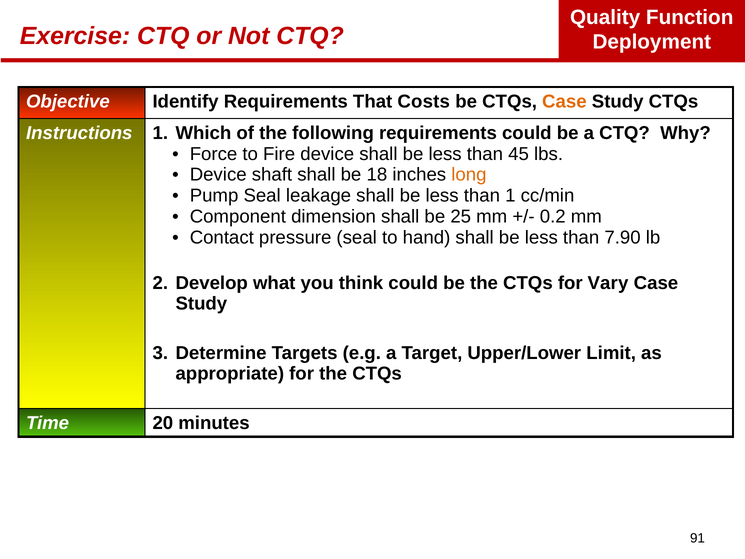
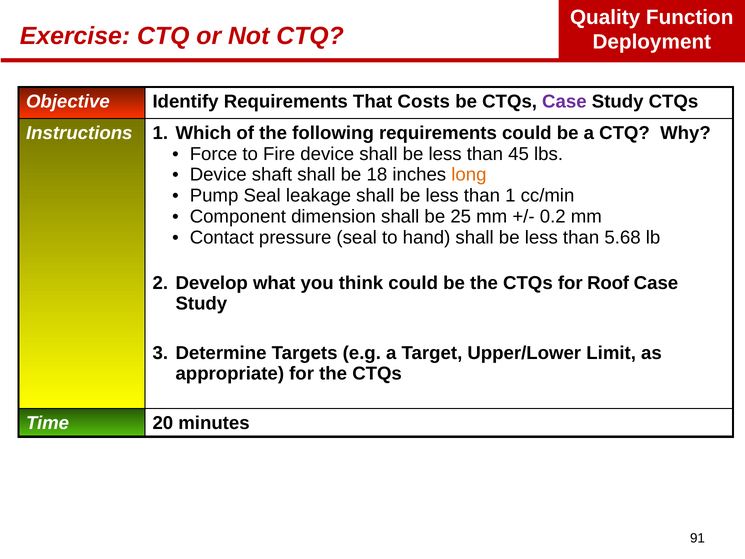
Case colour: orange -> purple (564, 101)
7.90: 7.90 -> 5.68 (623, 237)
Vary: Vary -> Roof (608, 283)
